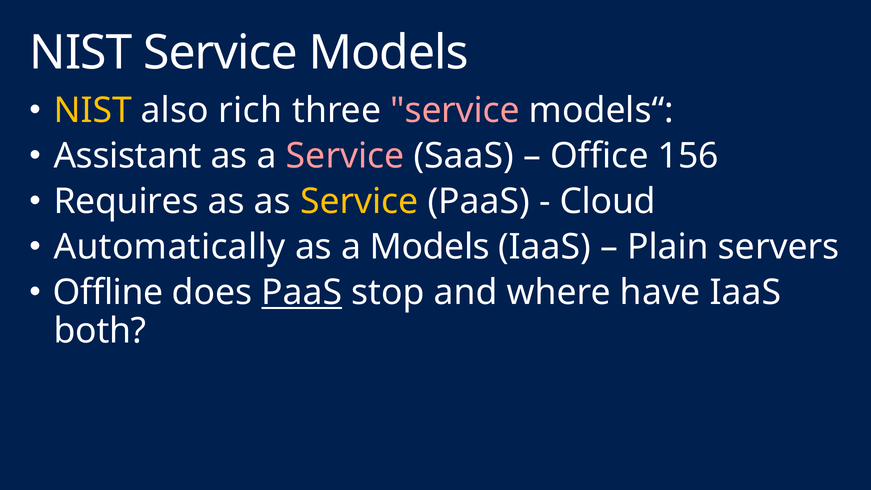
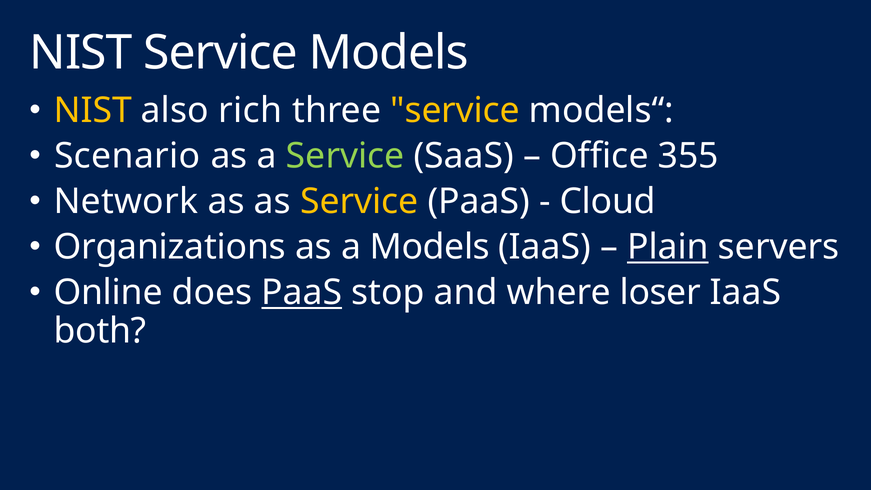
service colour: pink -> yellow (455, 110)
Assistant: Assistant -> Scenario (127, 156)
Service colour: pink -> light green (345, 156)
156: 156 -> 355 (688, 156)
Requires: Requires -> Network (126, 202)
Automatically: Automatically -> Organizations (170, 247)
Plain underline: none -> present (668, 247)
Offline: Offline -> Online (108, 293)
have: have -> loser (660, 293)
